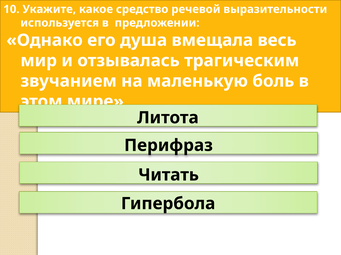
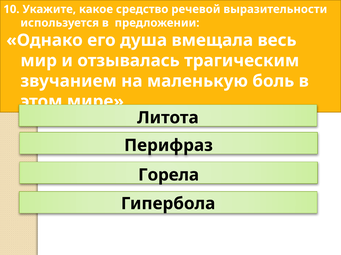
Читать: Читать -> Горела (169, 175)
